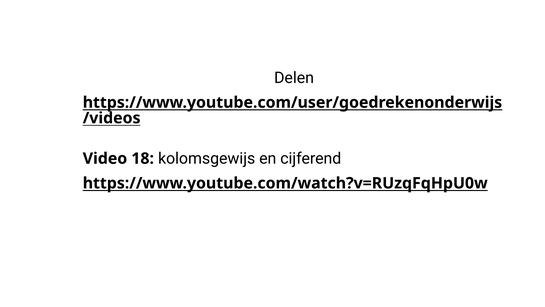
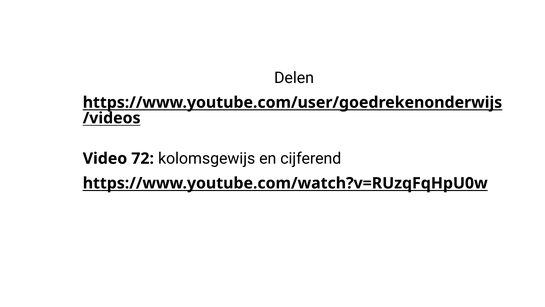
18: 18 -> 72 (143, 158)
